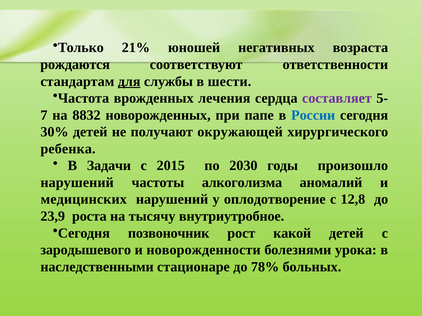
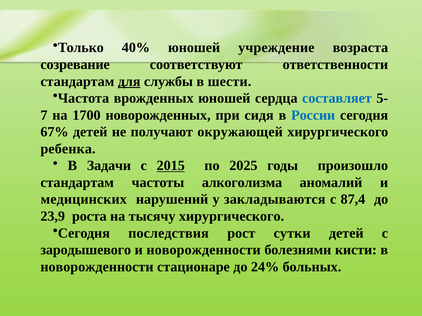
21%: 21% -> 40% (136, 48)
негативных: негативных -> учреждение (276, 48)
рождаются: рождаются -> созревание (75, 65)
врожденных лечения: лечения -> юношей (224, 98)
составляет colour: purple -> blue (337, 98)
8832: 8832 -> 1700 (87, 115)
папе: папе -> сидя (259, 115)
30%: 30% -> 67% (54, 132)
2015 underline: none -> present (171, 166)
2030: 2030 -> 2025 (243, 166)
нарушений: нарушений -> стандартам (77, 183)
оплодотворение: оплодотворение -> закладываются (275, 200)
12,8: 12,8 -> 87,4 (353, 200)
тысячу внутриутробное: внутриутробное -> хирургического (232, 217)
позвоночник: позвоночник -> последствия (169, 233)
какой: какой -> сутки (292, 233)
урока: урока -> кисти (356, 250)
наследственными: наследственными -> новорожденности (97, 267)
78%: 78% -> 24% (265, 267)
